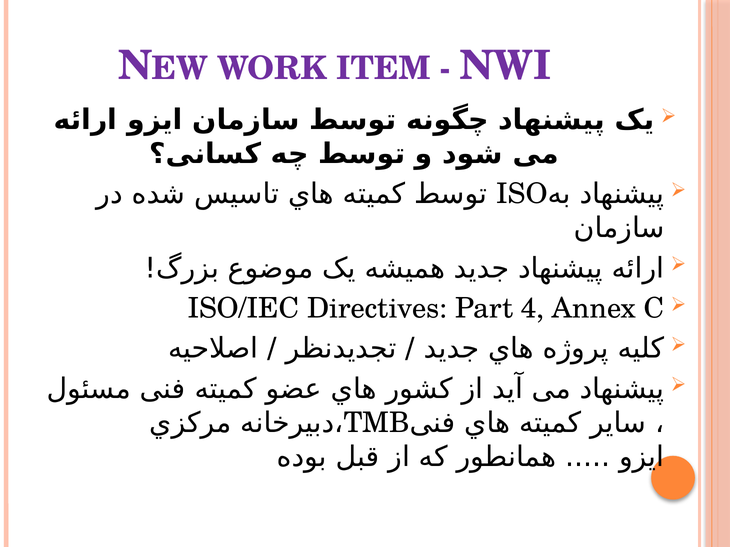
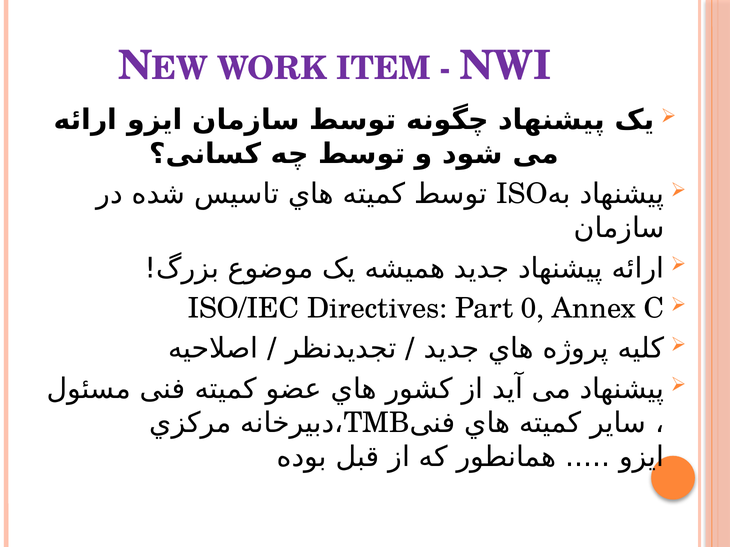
4: 4 -> 0 (533, 309)
